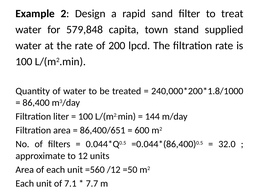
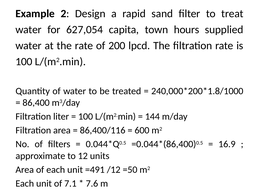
579,848: 579,848 -> 627,054 (85, 30)
stand: stand -> hours (187, 30)
86,400/651: 86,400/651 -> 86,400/116 (103, 131)
32.0: 32.0 -> 16.9 (227, 144)
=560: =560 -> =491 (95, 170)
7.7: 7.7 -> 7.6 (92, 184)
